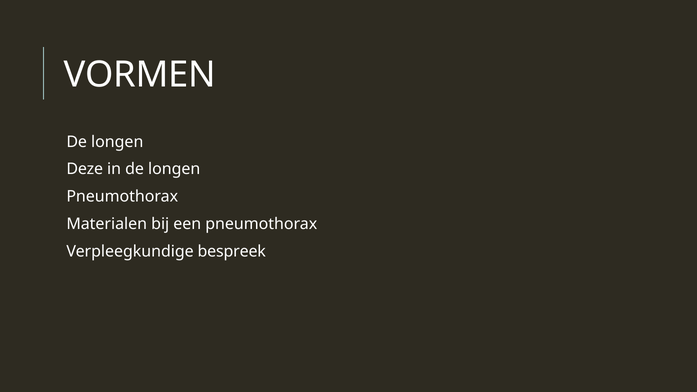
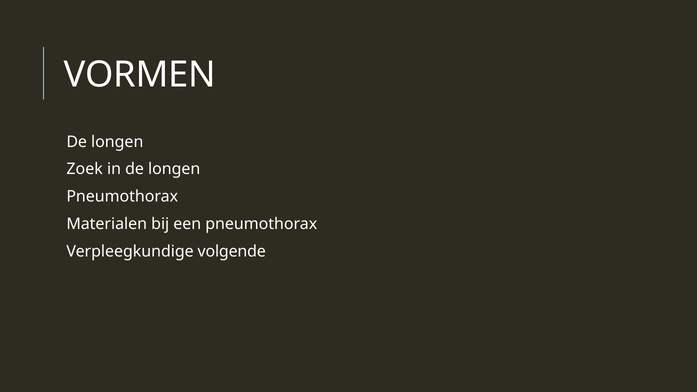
Deze: Deze -> Zoek (85, 169)
bespreek: bespreek -> volgende (232, 251)
